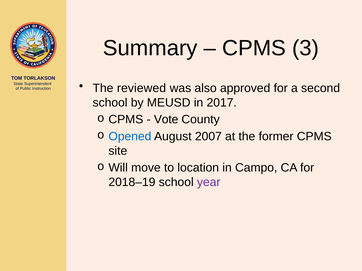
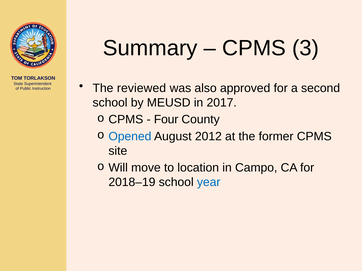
Vote: Vote -> Four (166, 120)
2007: 2007 -> 2012 (208, 137)
year colour: purple -> blue (209, 182)
